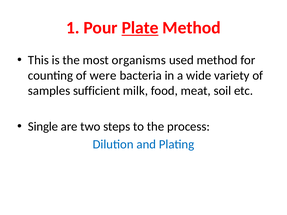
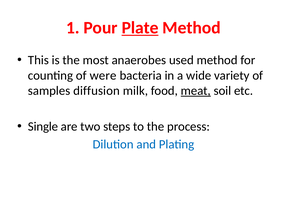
organisms: organisms -> anaerobes (139, 60)
sufficient: sufficient -> diffusion (97, 91)
meat underline: none -> present (196, 91)
